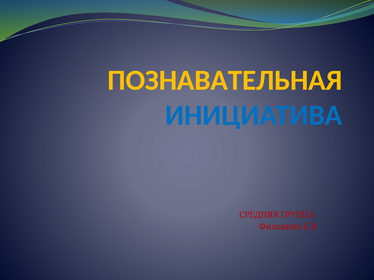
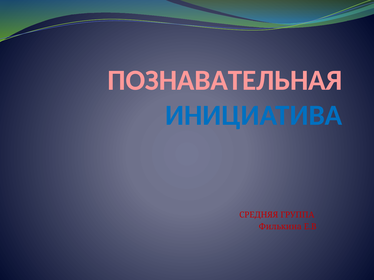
ПОЗНАВАТЕЛЬНАЯ colour: yellow -> pink (225, 81)
